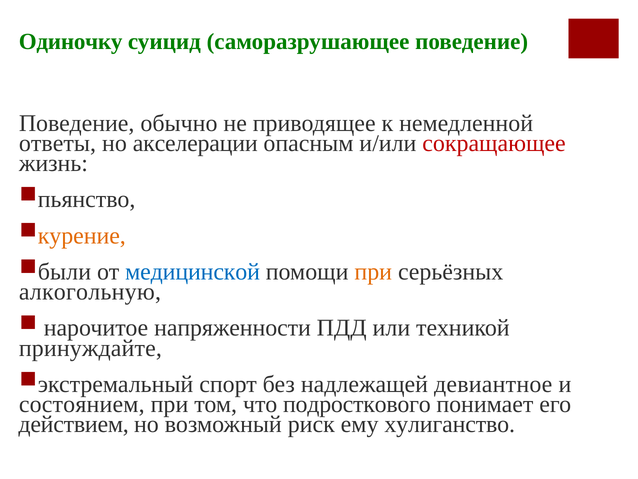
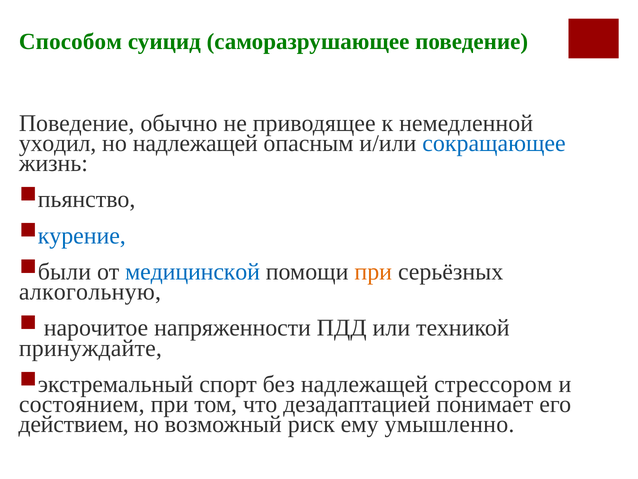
Одиночку: Одиночку -> Способом (70, 42)
ответы: ответы -> уходил (58, 143)
но акселерации: акселерации -> надлежащей (195, 143)
сокращающее colour: red -> blue (494, 143)
курение colour: orange -> blue (82, 235)
девиантное: девиантное -> стрессором (493, 384)
подросткового: подросткового -> дезадаптацией (357, 404)
хулиганство: хулиганство -> умышленно (450, 424)
